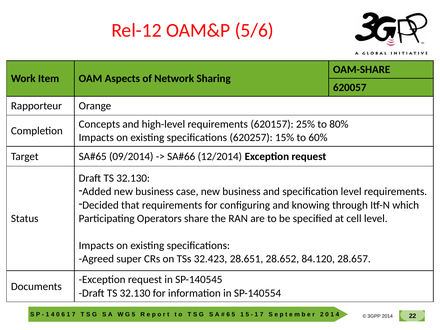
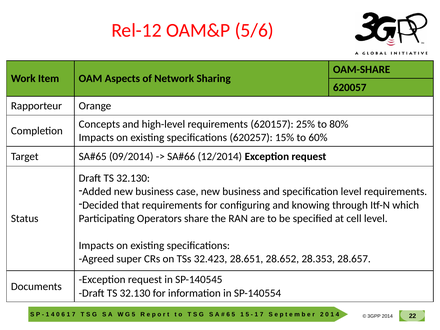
84.120: 84.120 -> 28.353 (318, 259)
